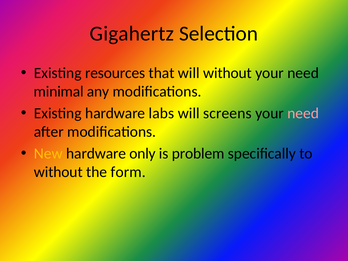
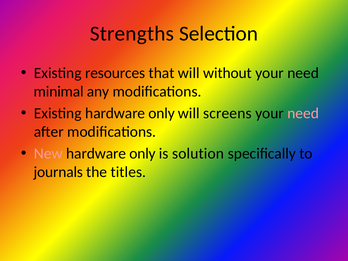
Gigahertz: Gigahertz -> Strengths (132, 34)
Existing hardware labs: labs -> only (162, 113)
New colour: yellow -> pink (48, 153)
problem: problem -> solution (198, 153)
without: without -> journals (58, 172)
form: form -> titles (128, 172)
